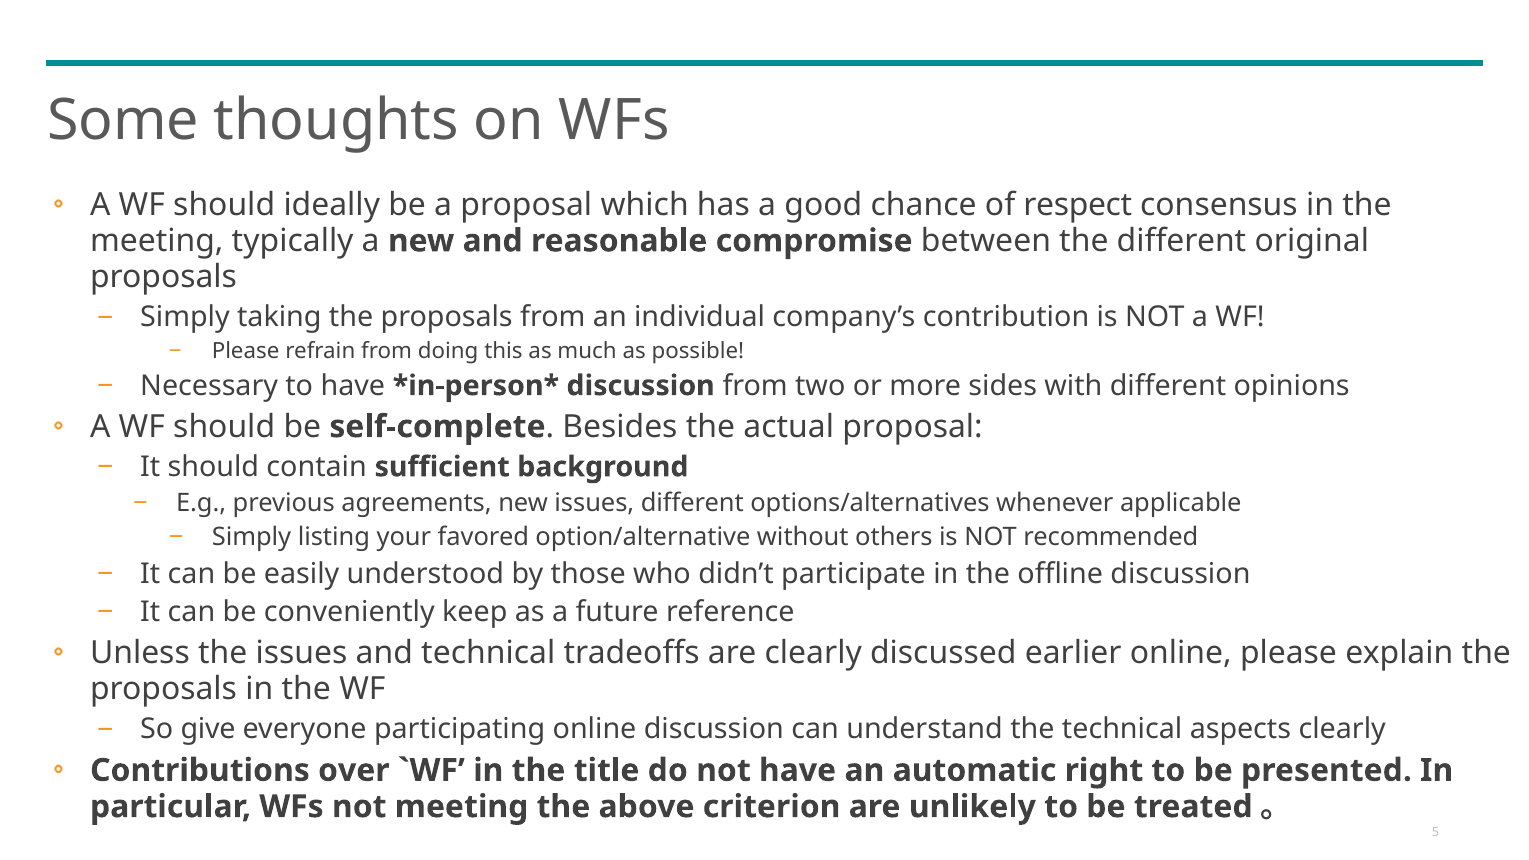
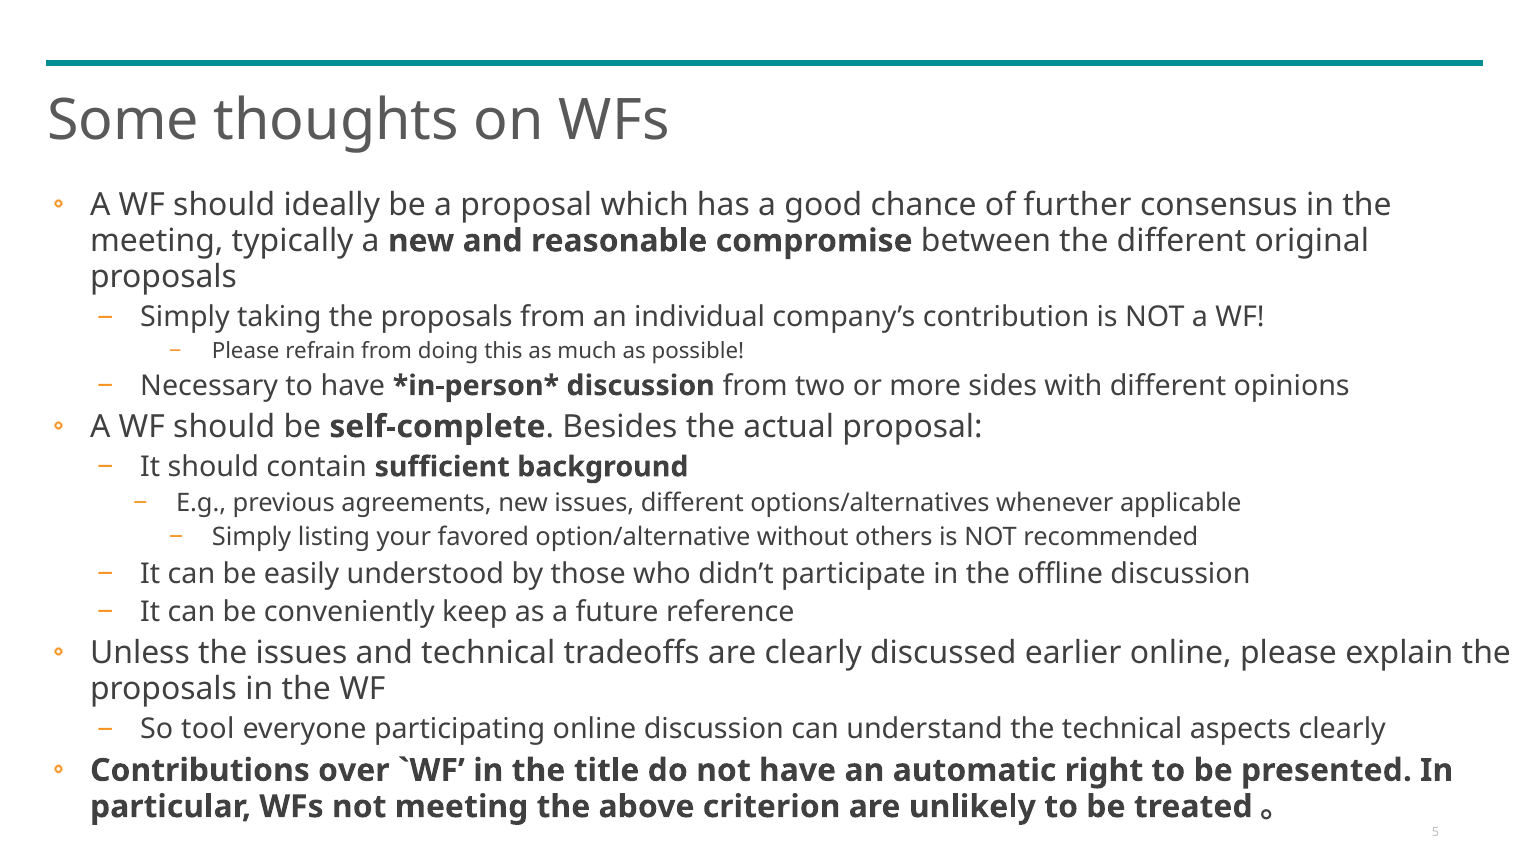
respect: respect -> further (1077, 205)
give: give -> tool (208, 730)
